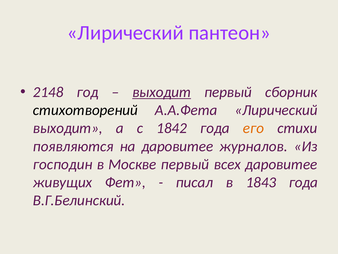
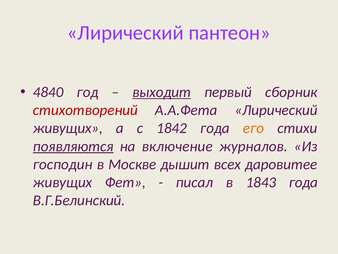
2148: 2148 -> 4840 (48, 92)
стихотворений colour: black -> red (85, 110)
выходит: выходит -> живущих (68, 128)
появляются underline: none -> present (73, 146)
на даровитее: даровитее -> включение (177, 146)
Москве первый: первый -> дышит (185, 164)
